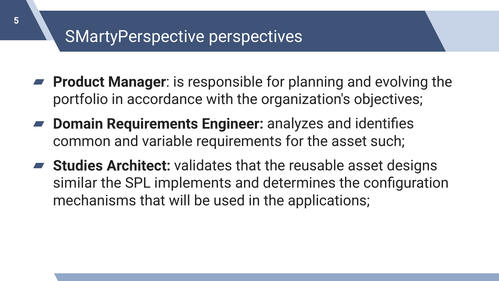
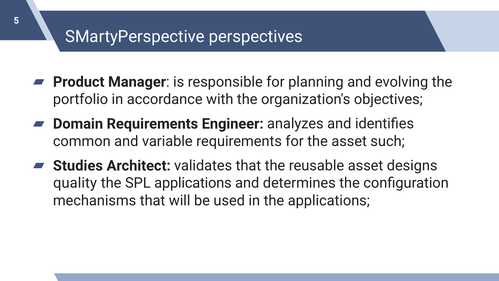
similar: similar -> quality (75, 183)
SPL implements: implements -> applications (193, 183)
